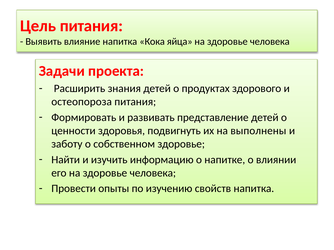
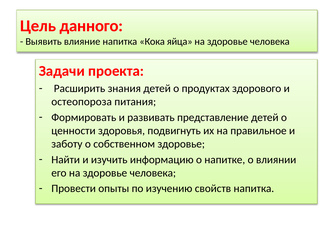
Цель питания: питания -> данного (91, 26)
выполнены: выполнены -> правильное (258, 131)
